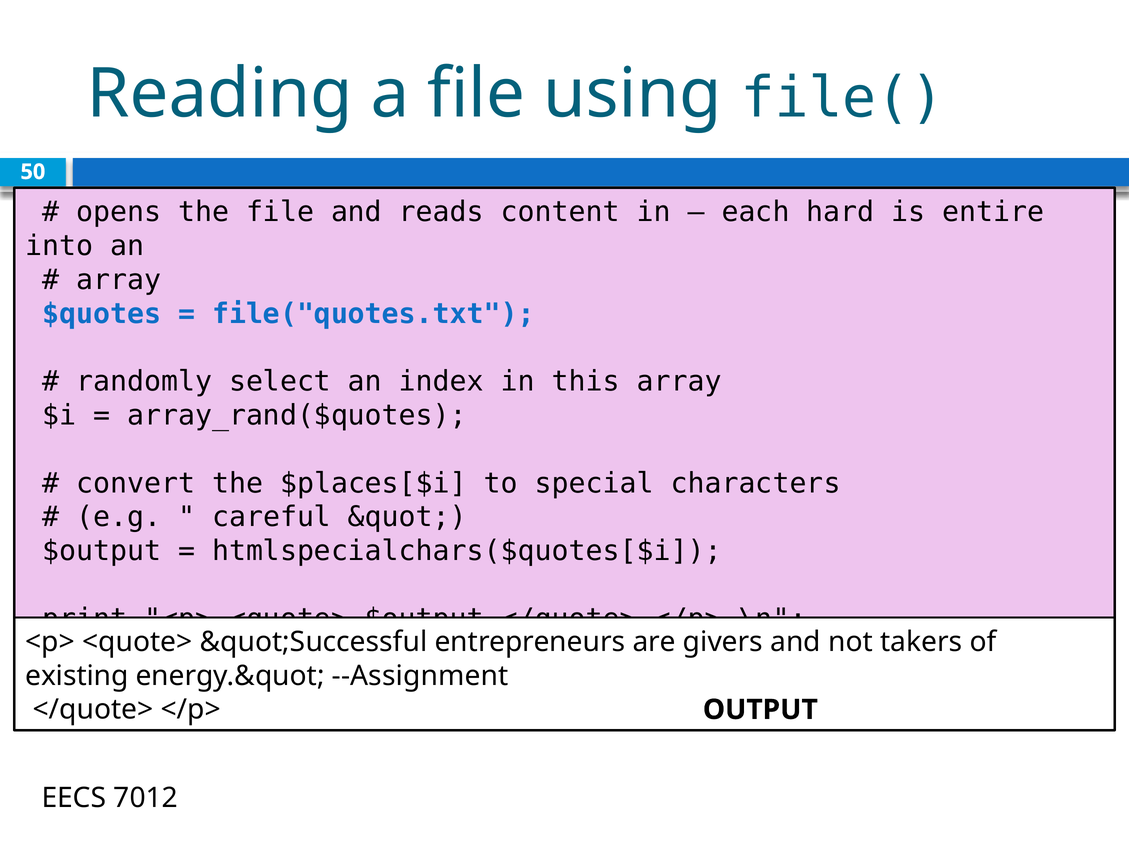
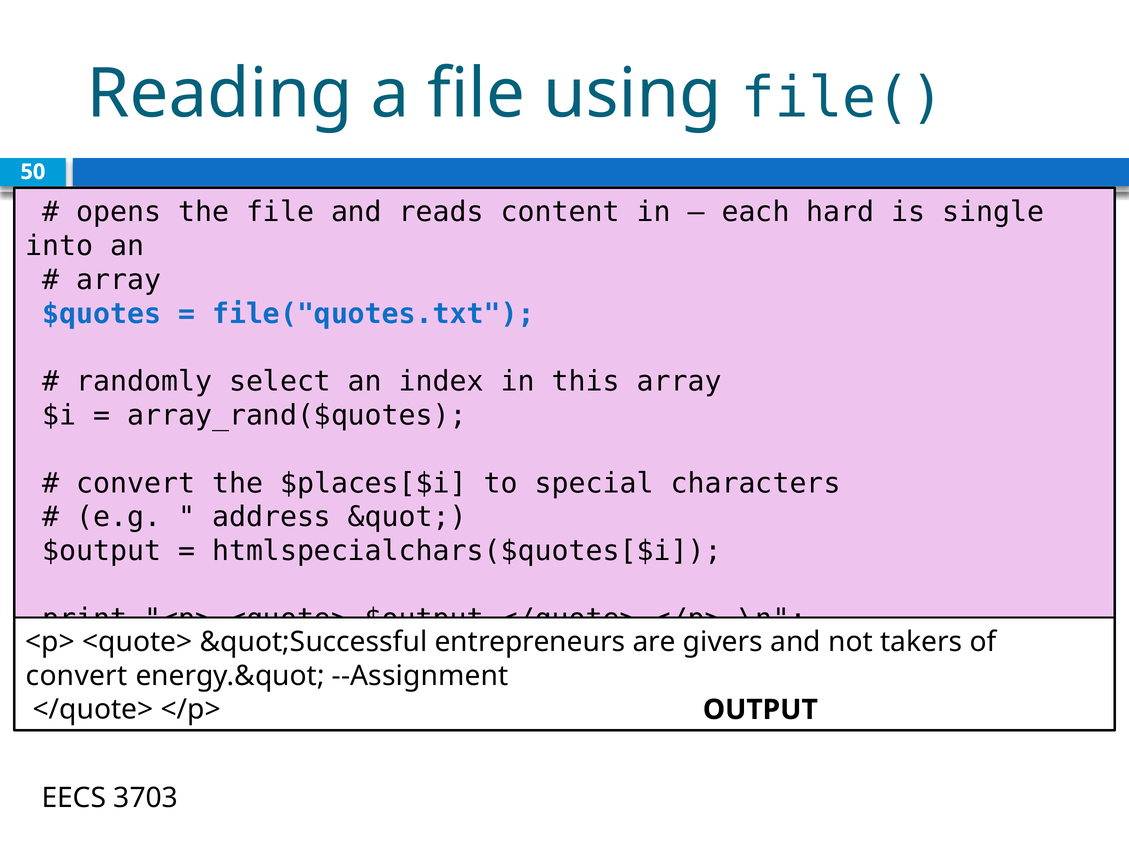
entire: entire -> single (993, 212)
careful: careful -> address (272, 517)
existing: existing -> convert (77, 676)
7012: 7012 -> 3703 (146, 798)
